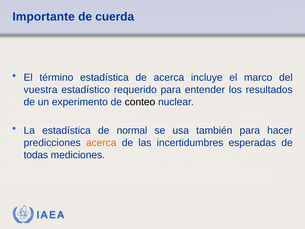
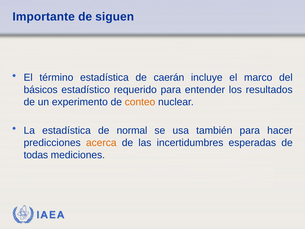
cuerda: cuerda -> siguen (115, 17)
de acerca: acerca -> caerán (169, 77)
vuestra: vuestra -> básicos (41, 90)
conteo colour: black -> orange (140, 102)
